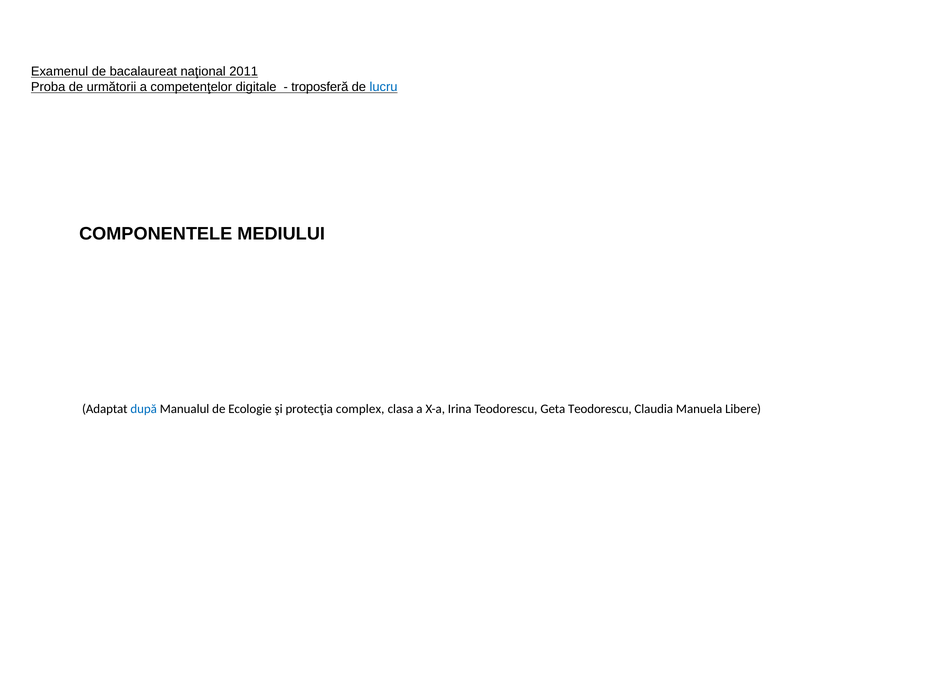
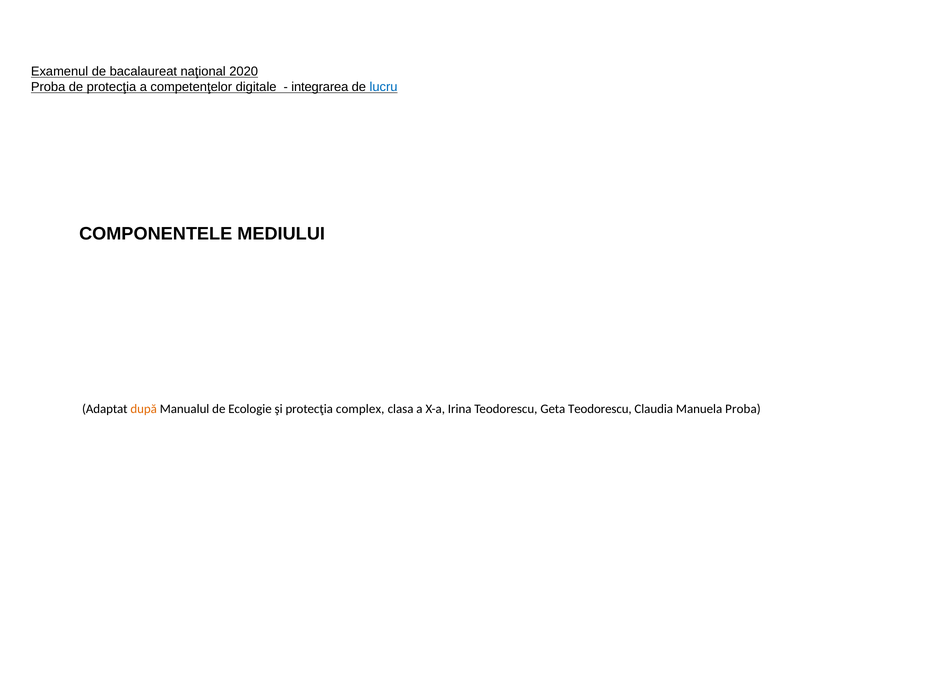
2011: 2011 -> 2020 (244, 72)
de următorii: următorii -> protecţia (111, 87)
troposferă: troposferă -> integrarea (320, 87)
după colour: blue -> orange (144, 409)
Manuela Libere: Libere -> Proba (743, 409)
